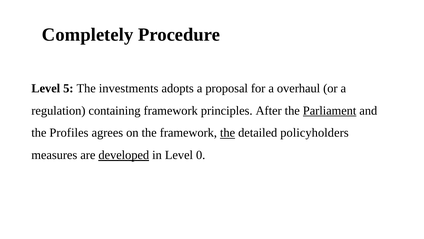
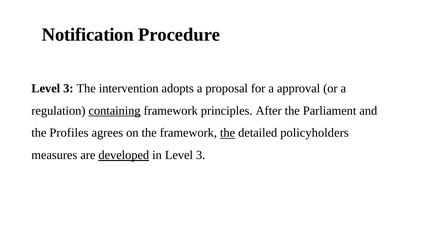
Completely: Completely -> Notification (88, 35)
5: 5 -> 3 (68, 88)
investments: investments -> intervention (129, 88)
overhaul: overhaul -> approval (299, 88)
containing underline: none -> present (115, 110)
Parliament underline: present -> none (330, 110)
in Level 0: 0 -> 3 (201, 155)
